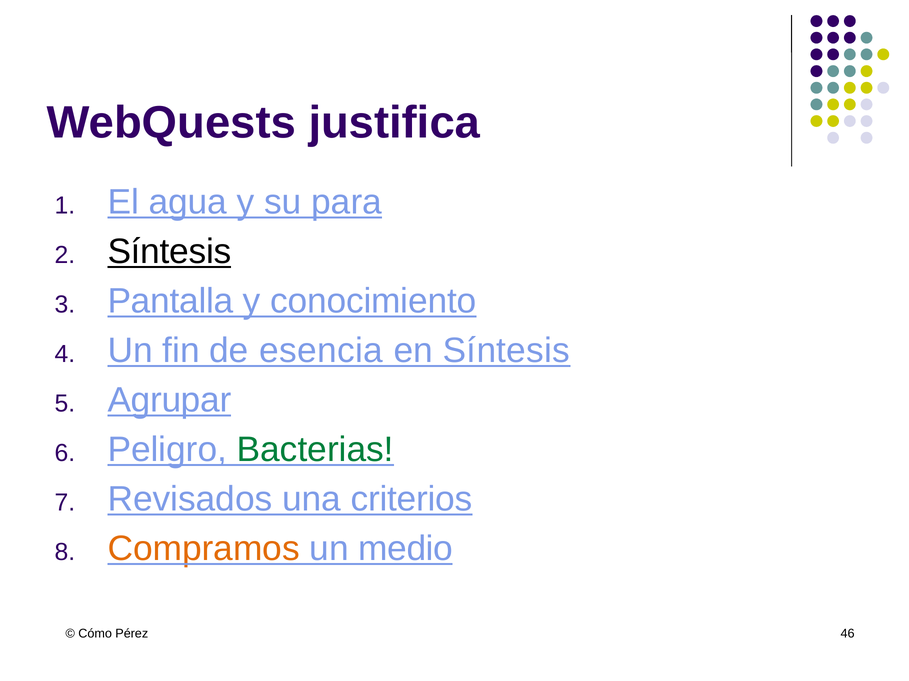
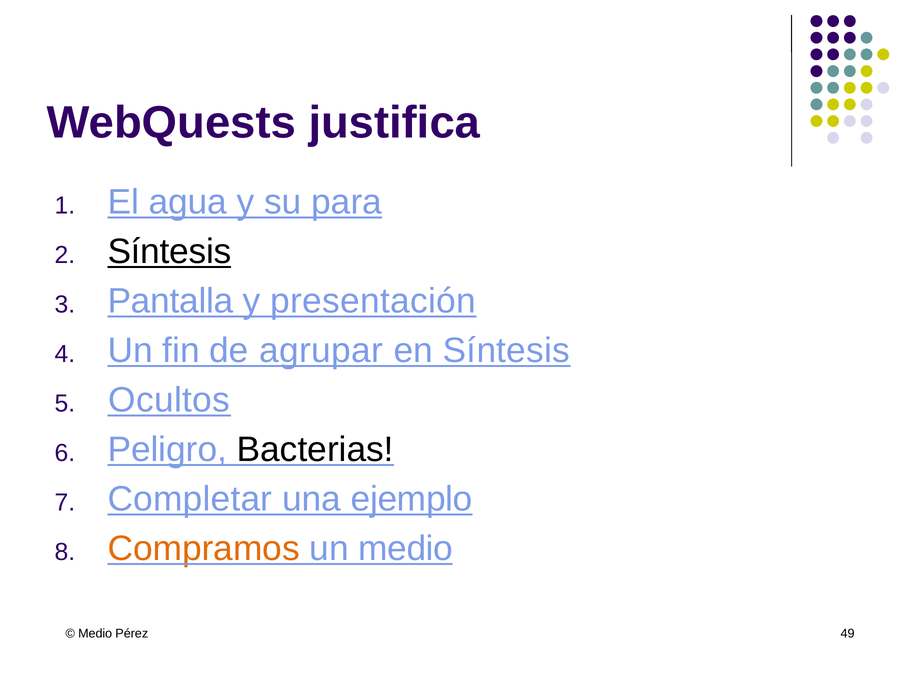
conocimiento: conocimiento -> presentación (373, 302)
esencia: esencia -> agrupar (321, 351)
Agrupar: Agrupar -> Ocultos (169, 401)
Bacterias colour: green -> black (315, 450)
Revisados: Revisados -> Completar (190, 500)
criterios: criterios -> ejemplo (412, 500)
Cómo: Cómo -> Medio (95, 634)
46: 46 -> 49 (848, 634)
